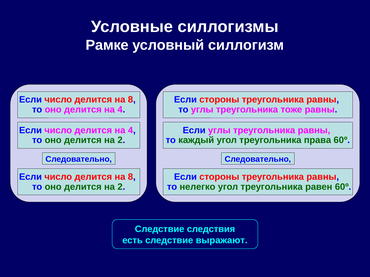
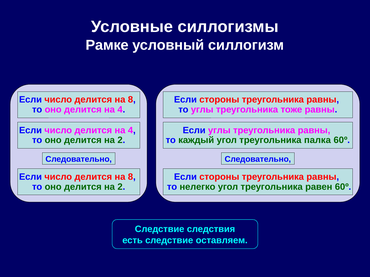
права: права -> палка (317, 140)
выражают: выражают -> оставляем (222, 241)
